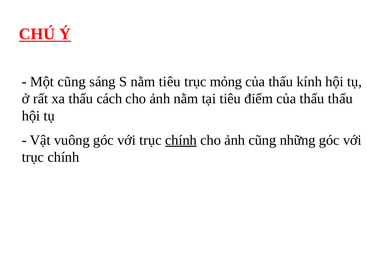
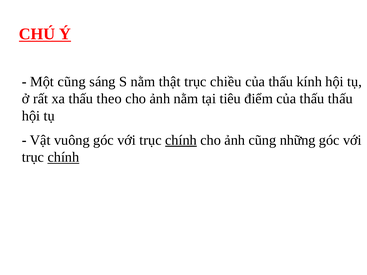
nằm tiêu: tiêu -> thật (170, 82)
mỏng: mỏng -> chiều (226, 82)
cách: cách -> theo (109, 99)
chính underline: none -> present (63, 157)
